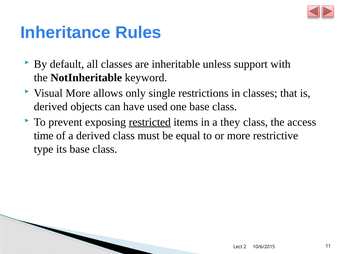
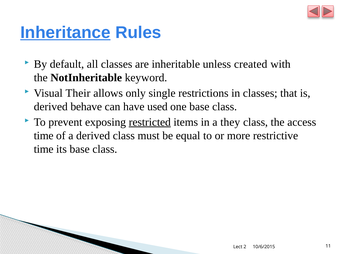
Inheritance underline: none -> present (65, 33)
support: support -> created (251, 64)
Visual More: More -> Their (78, 93)
objects: objects -> behave (86, 107)
type: type -> time (44, 149)
